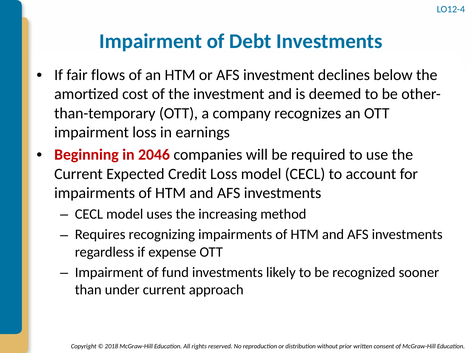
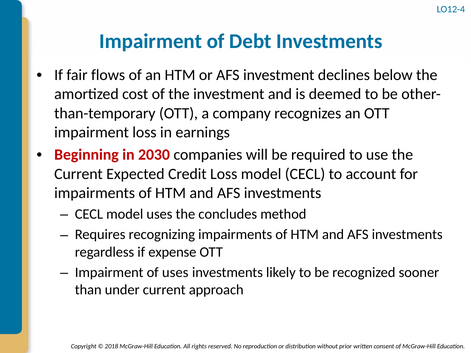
2046: 2046 -> 2030 (154, 155)
increasing: increasing -> concludes (228, 214)
of fund: fund -> uses (175, 273)
